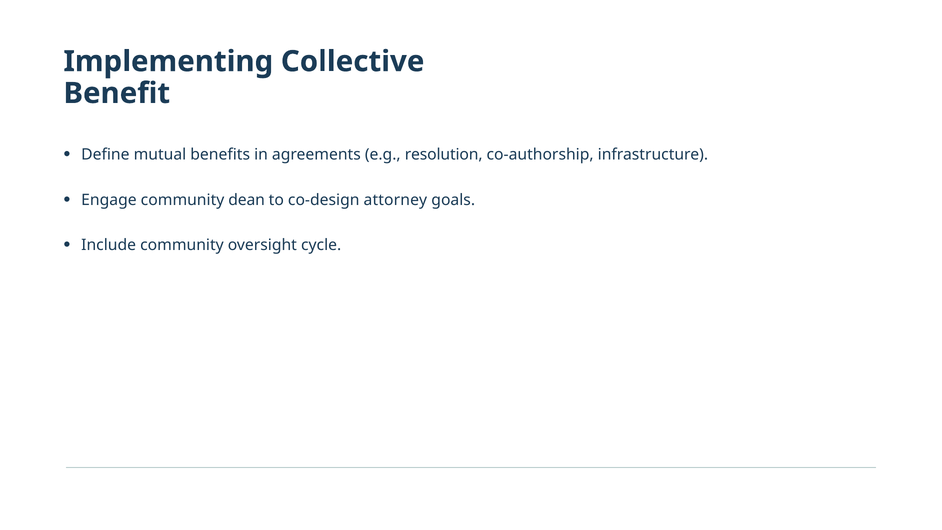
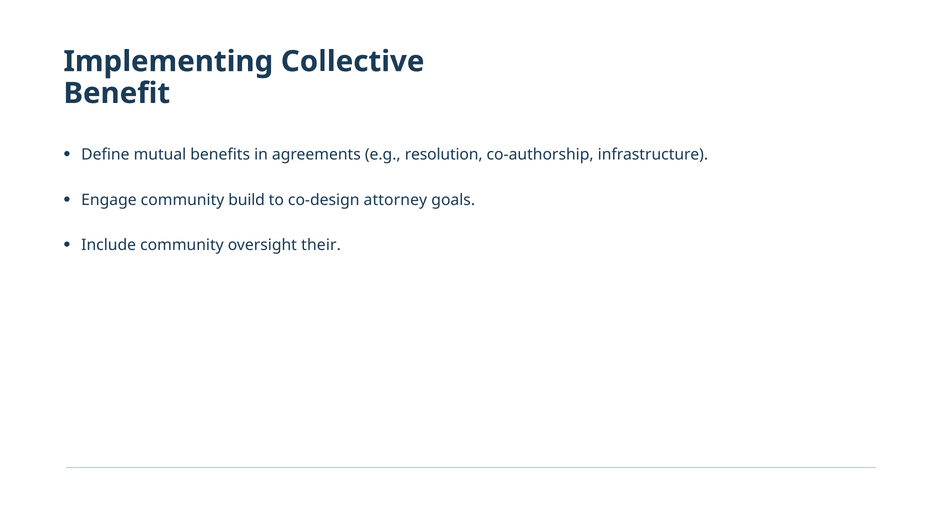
dean: dean -> build (247, 200)
cycle: cycle -> their (321, 245)
